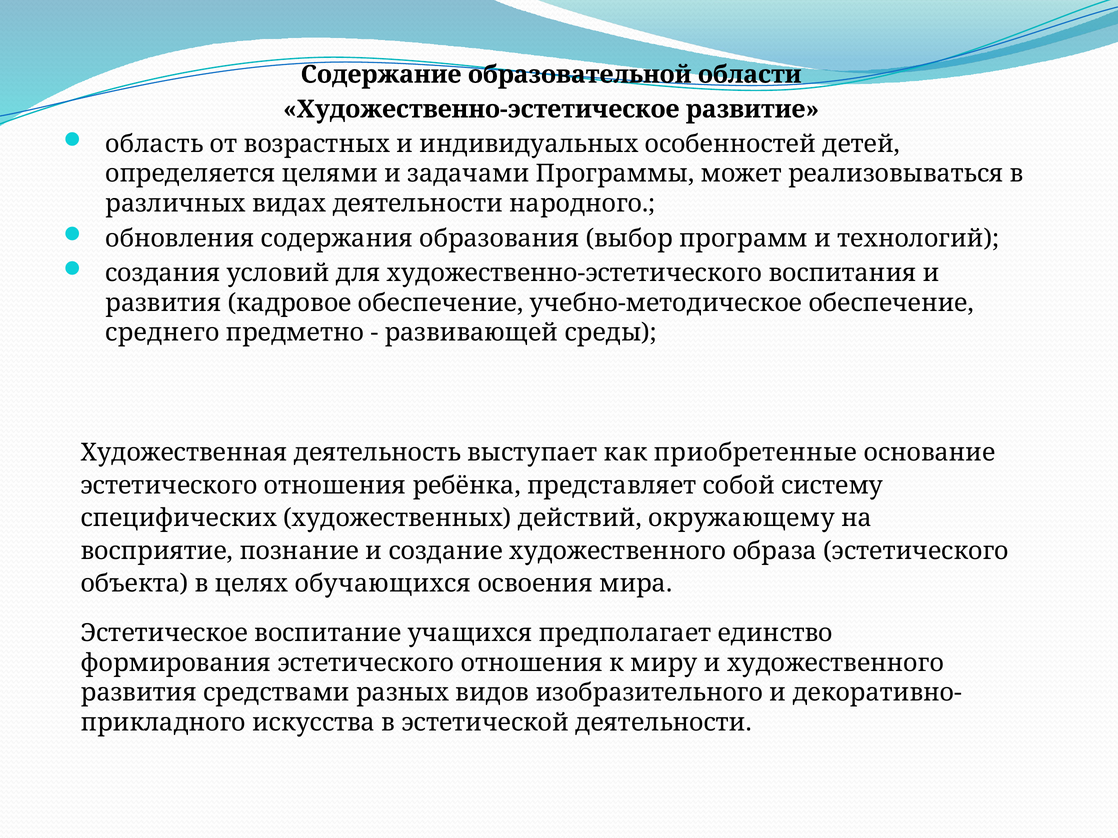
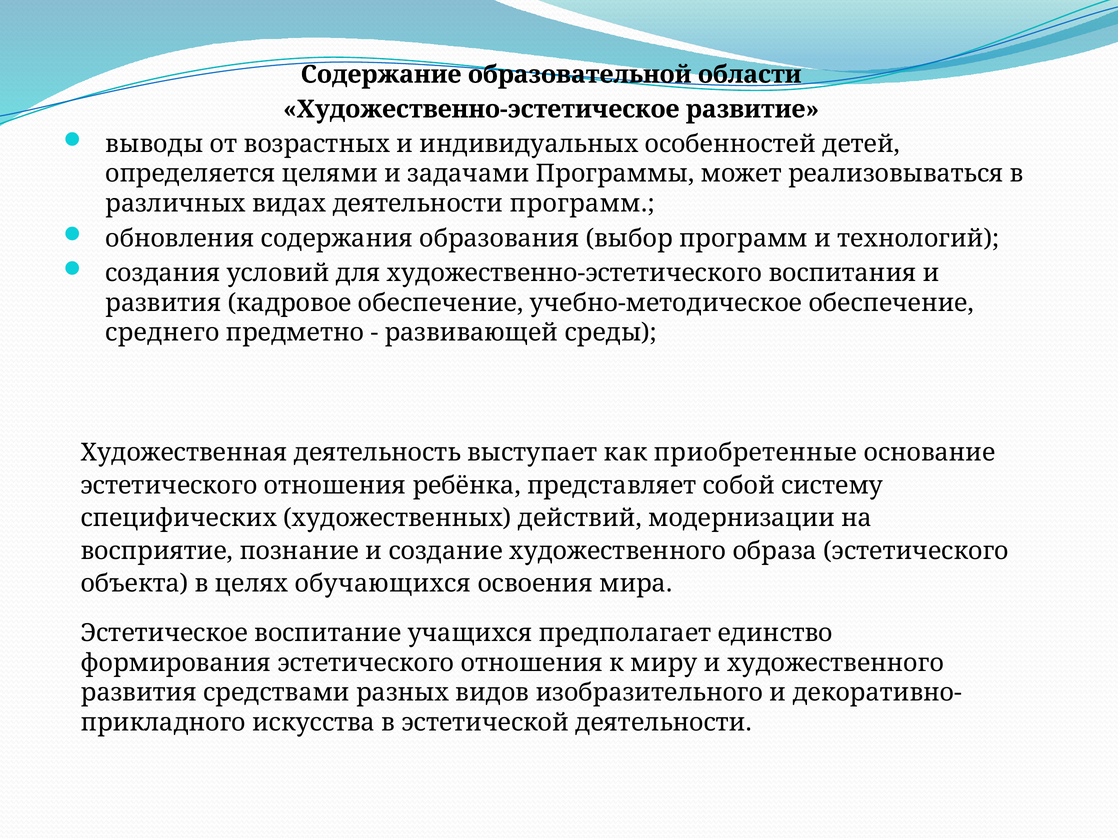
область: область -> выводы (154, 144)
деятельности народного: народного -> программ (582, 204)
окружающему: окружающему -> модернизации (742, 519)
